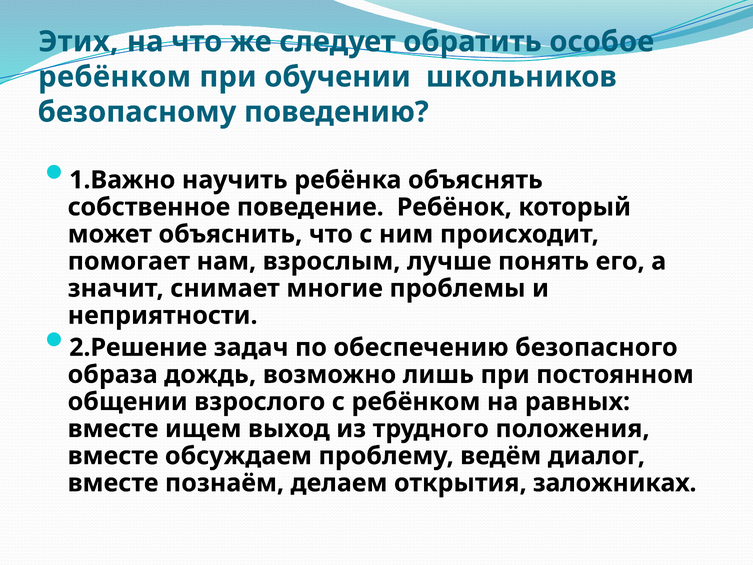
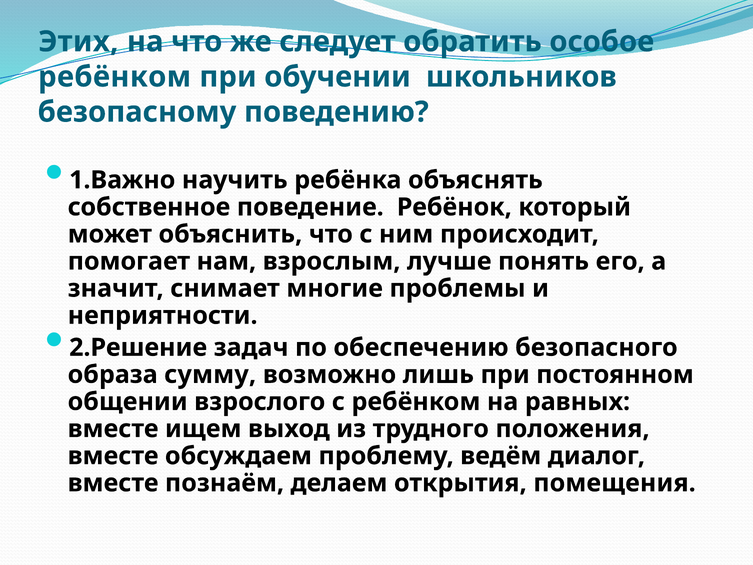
дождь: дождь -> сумму (210, 374)
заложниках: заложниках -> помещения (614, 483)
